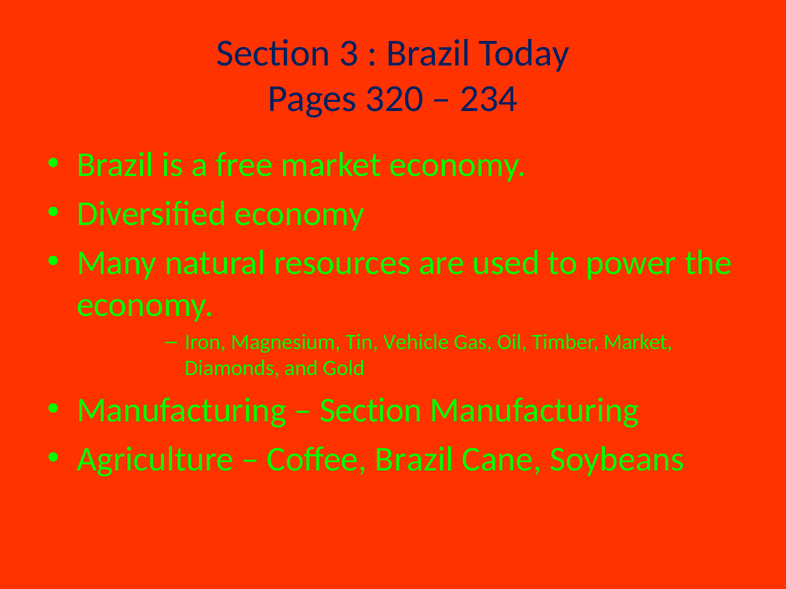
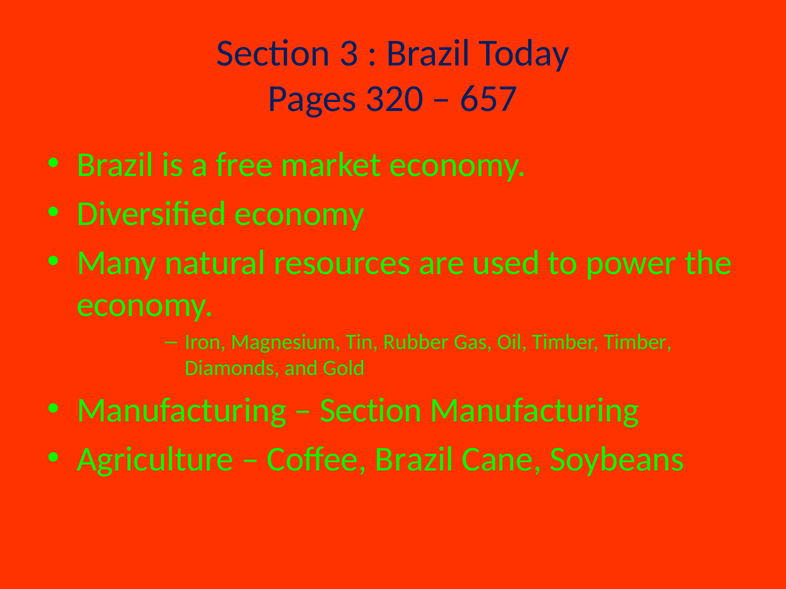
234: 234 -> 657 (489, 99)
Vehicle: Vehicle -> Rubber (416, 342)
Timber Market: Market -> Timber (638, 342)
